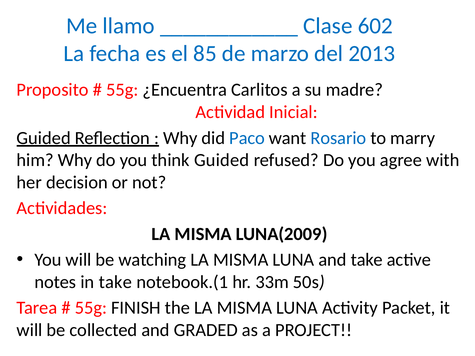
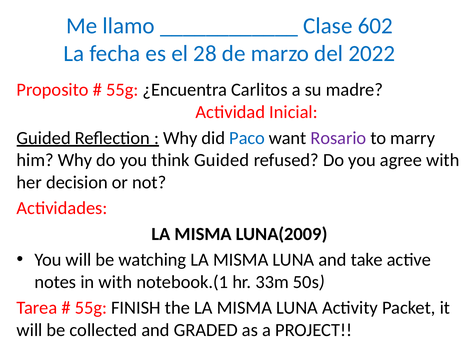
85: 85 -> 28 (205, 53)
2013: 2013 -> 2022 (372, 53)
Rosario colour: blue -> purple (338, 138)
in take: take -> with (115, 282)
